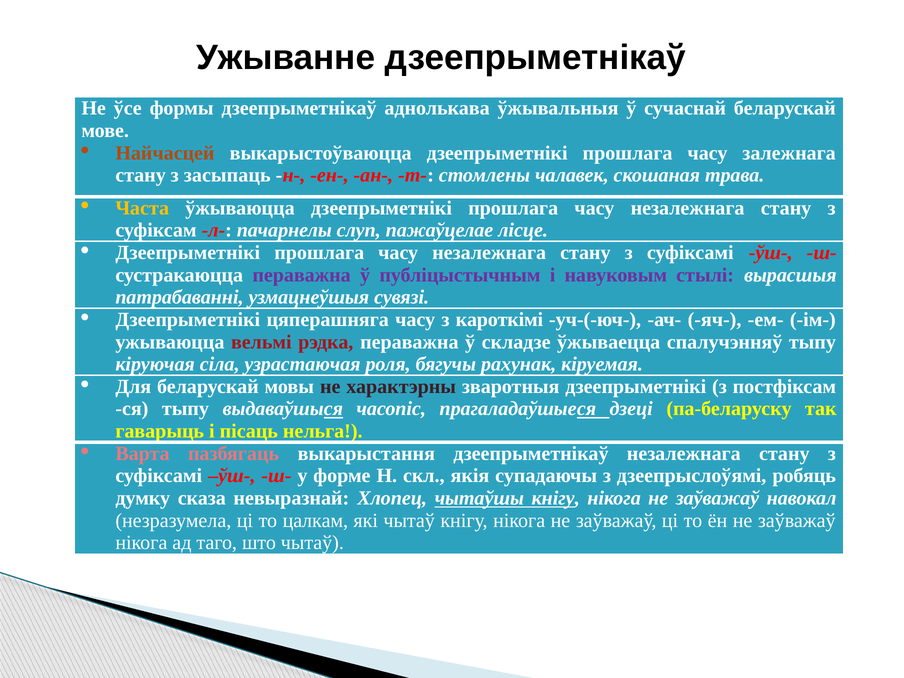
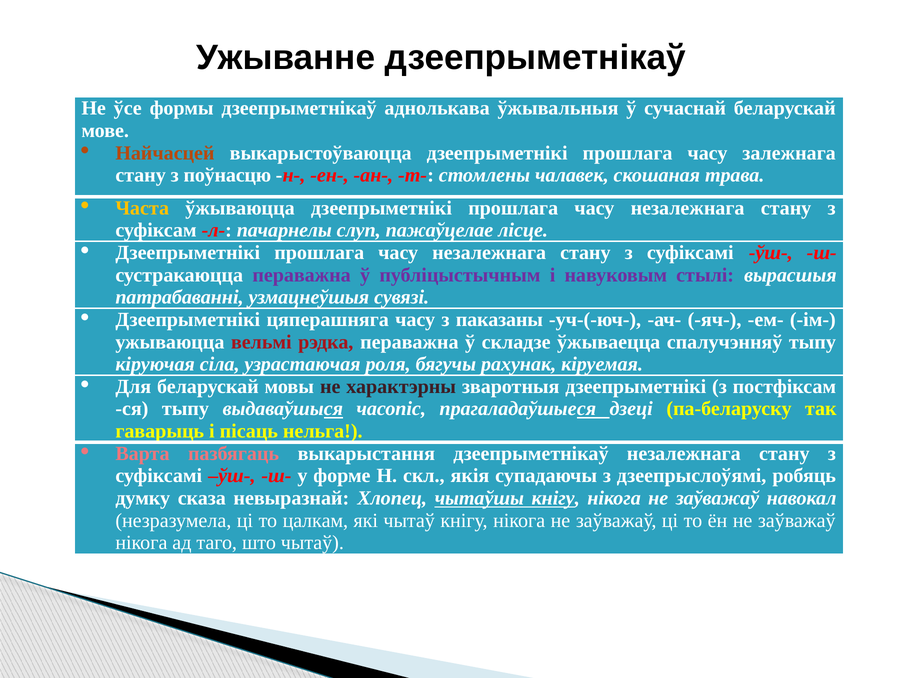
засыпаць: засыпаць -> поўнасцю (227, 175)
кароткімі: кароткімі -> паказаны (499, 320)
